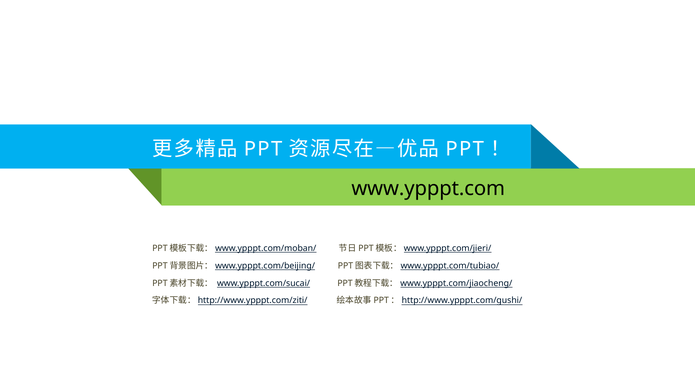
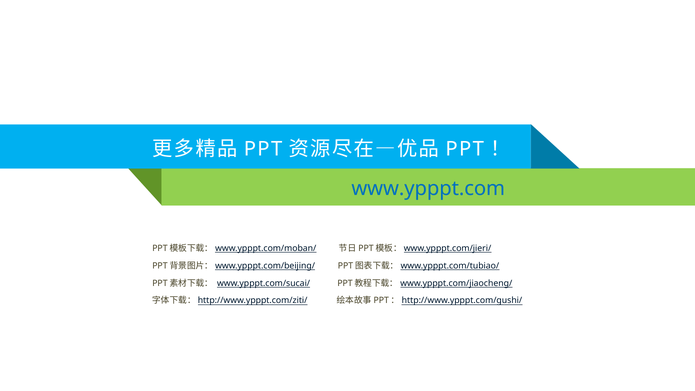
www.ypppt.com colour: black -> blue (428, 188)
